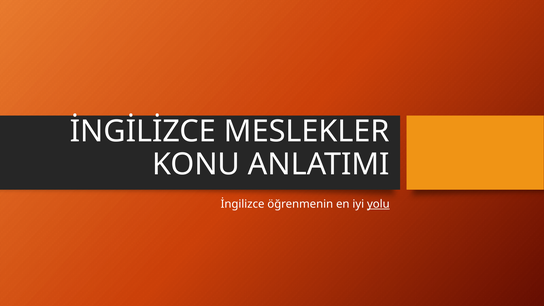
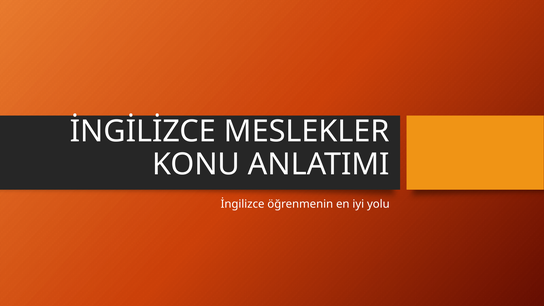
yolu underline: present -> none (378, 204)
